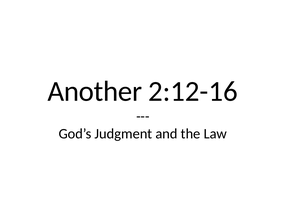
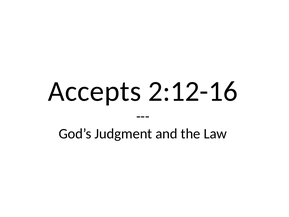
Another: Another -> Accepts (94, 91)
